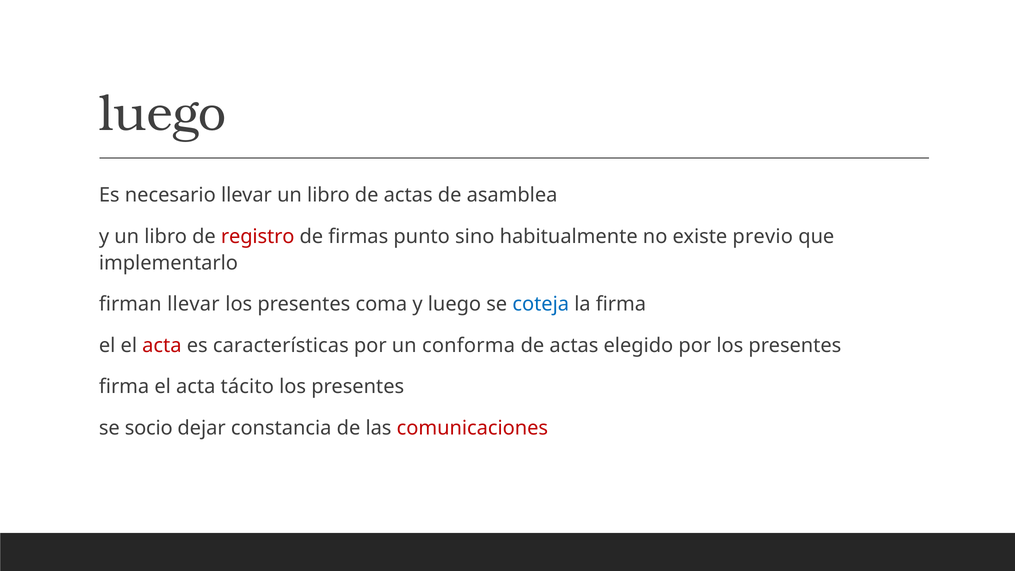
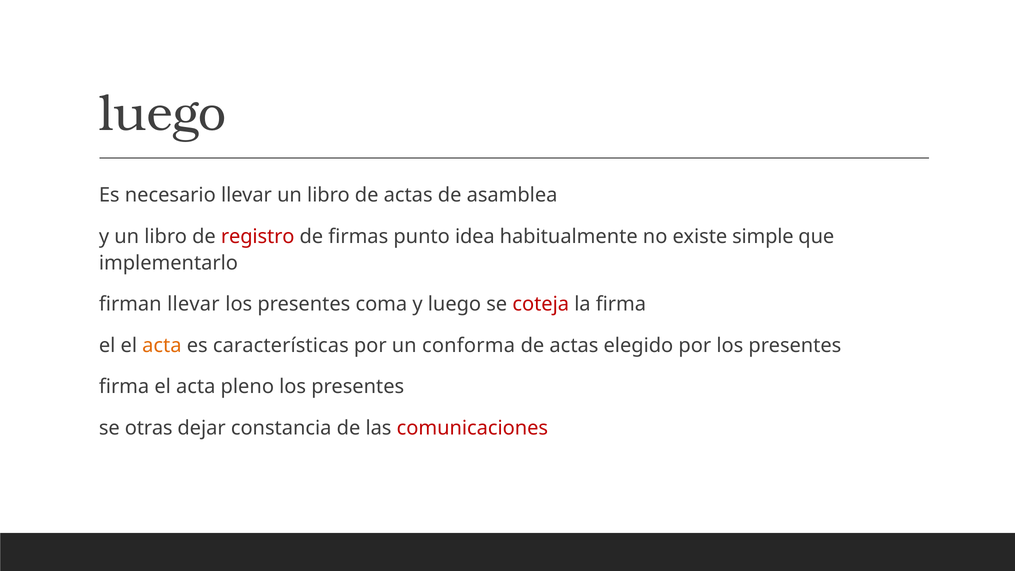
sino: sino -> idea (475, 236)
previo: previo -> simple (763, 236)
coteja colour: blue -> red (541, 304)
acta colour: red -> orange (162, 345)
tácito: tácito -> pleno (247, 387)
socio: socio -> otras (149, 428)
